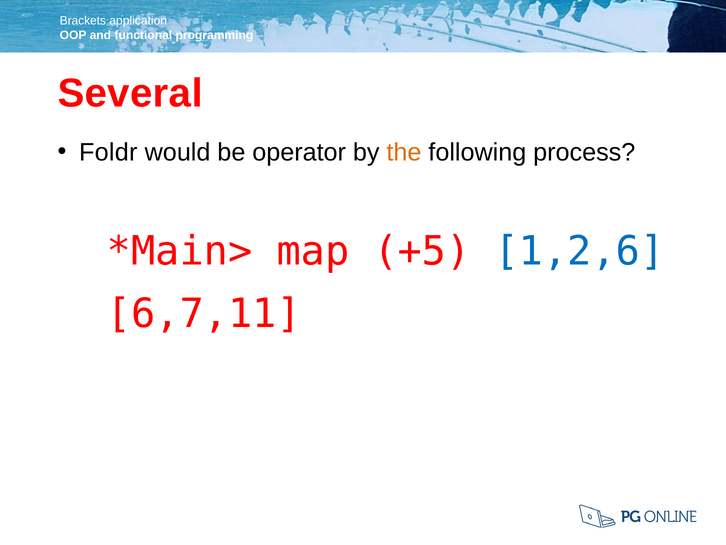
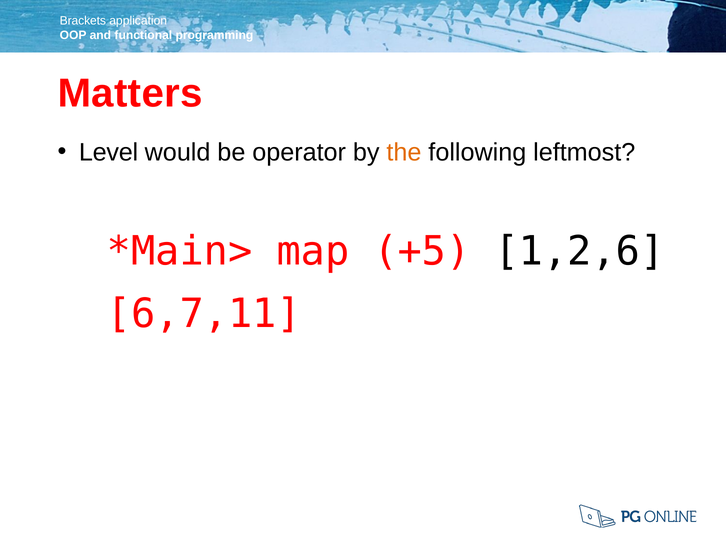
Several: Several -> Matters (130, 93)
Foldr: Foldr -> Level (109, 152)
process: process -> leftmost (584, 152)
1,2,6 colour: blue -> black (580, 251)
